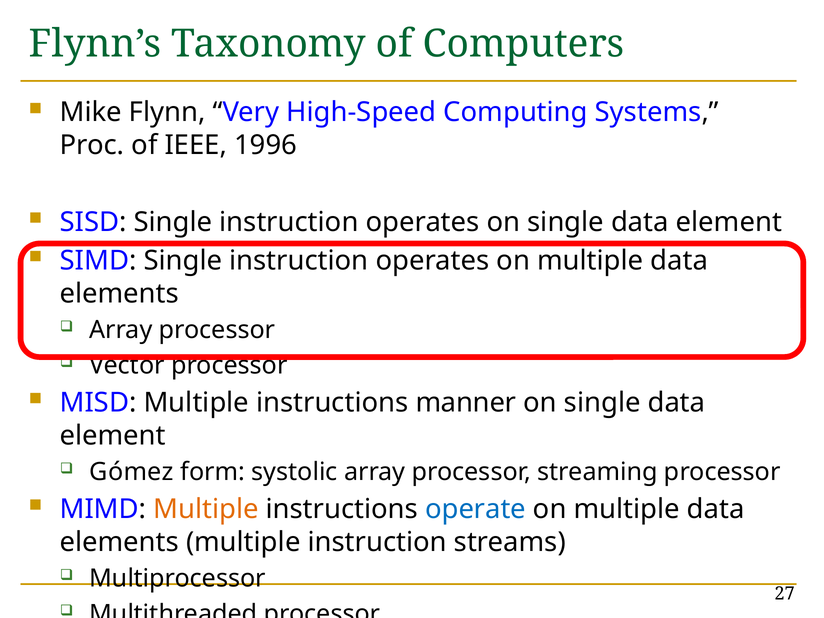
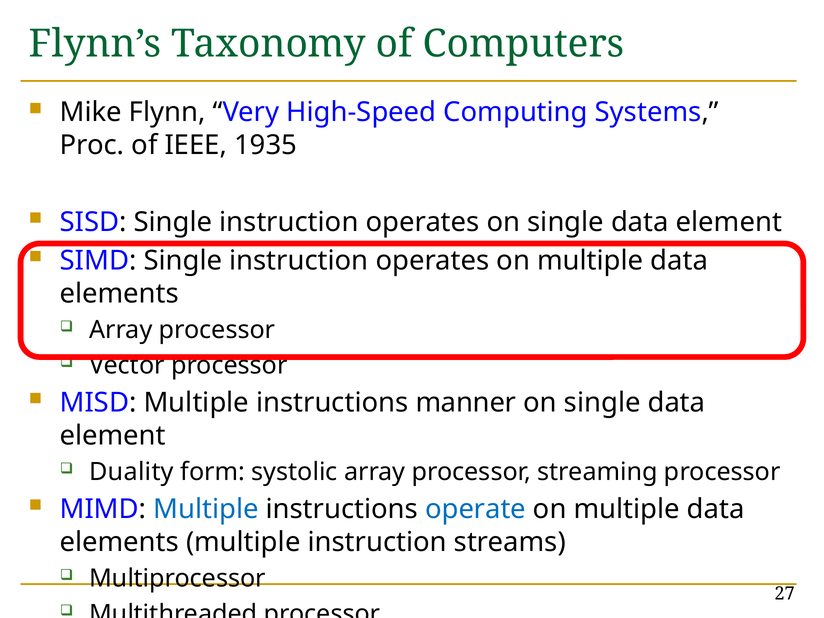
1996: 1996 -> 1935 (266, 145)
Gómez: Gómez -> Duality (132, 472)
Multiple colour: orange -> blue (206, 509)
